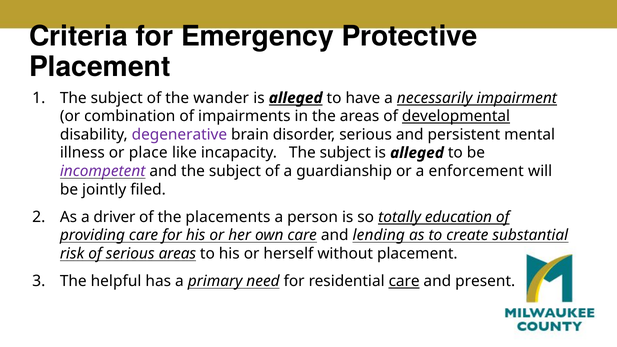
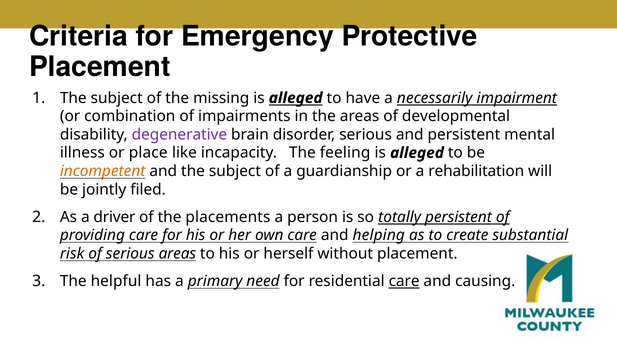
wander: wander -> missing (221, 98)
developmental underline: present -> none (456, 116)
incapacity The subject: subject -> feeling (345, 153)
incompetent colour: purple -> orange (103, 171)
enforcement: enforcement -> rehabilitation (476, 171)
totally education: education -> persistent (458, 217)
lending: lending -> helping (379, 235)
present: present -> causing (485, 281)
